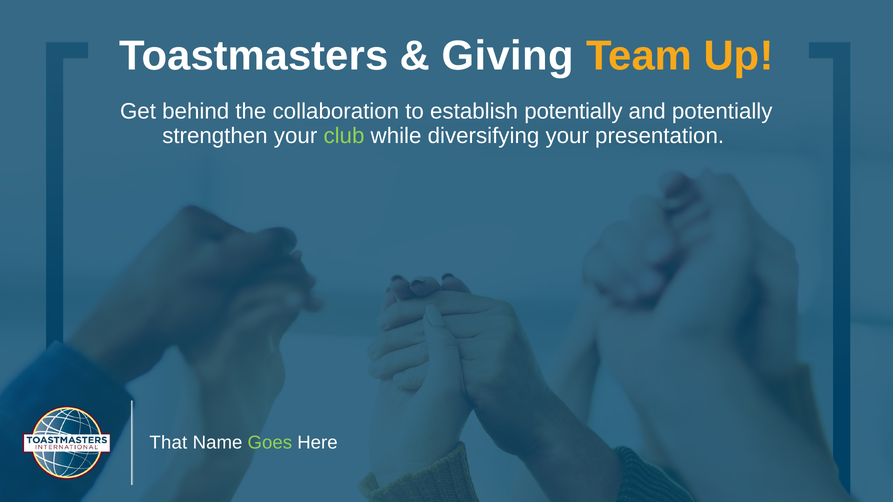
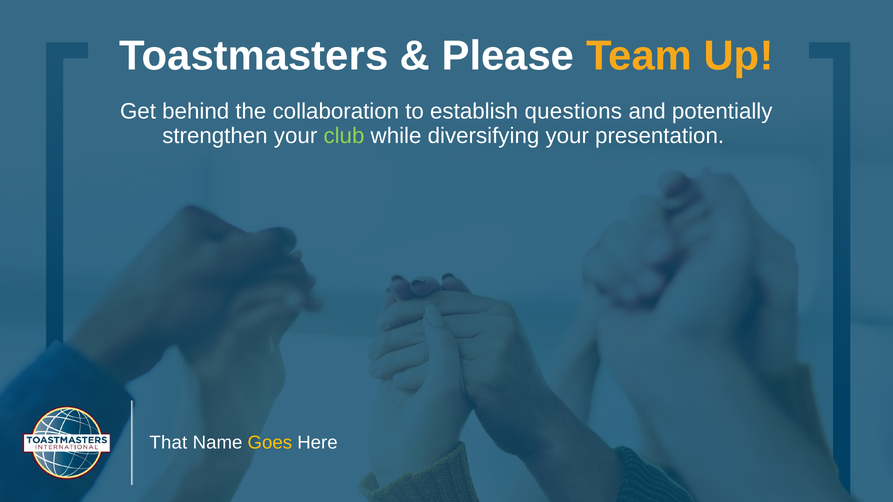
Giving: Giving -> Please (508, 56)
establish potentially: potentially -> questions (573, 112)
Goes colour: light green -> yellow (270, 443)
